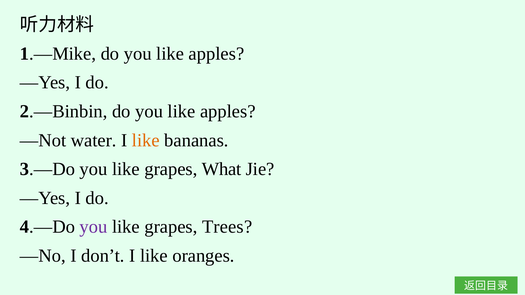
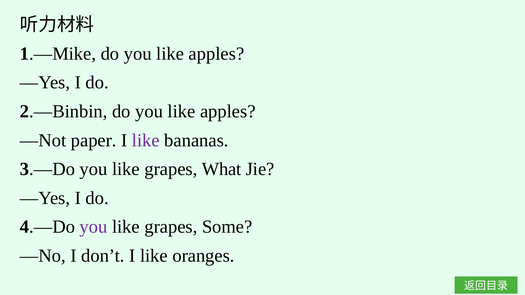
water: water -> paper (94, 140)
like colour: orange -> purple (146, 140)
Trees: Trees -> Some (227, 227)
